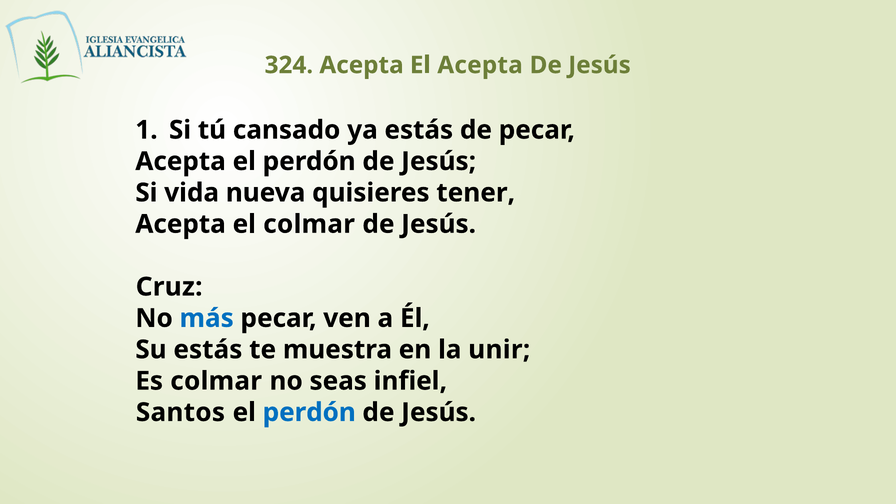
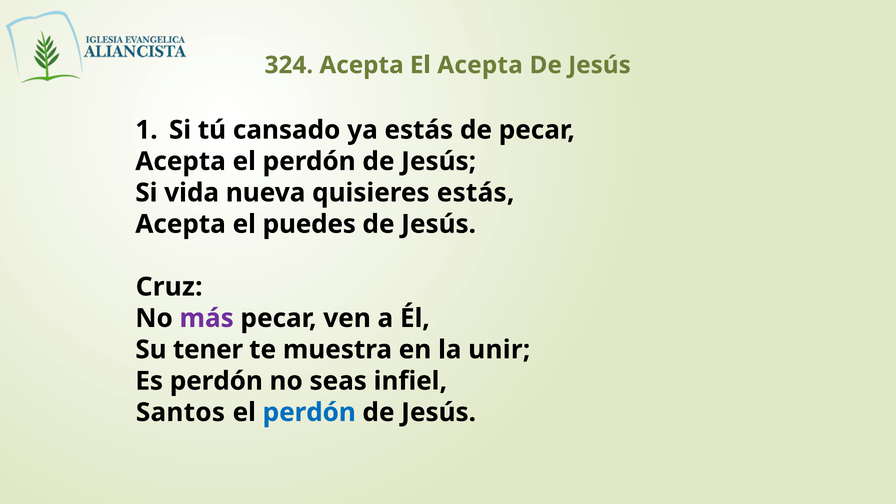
quisieres tener: tener -> estás (476, 193)
el colmar: colmar -> puedes (309, 224)
más colour: blue -> purple (207, 318)
Su estás: estás -> tener (208, 350)
Es colmar: colmar -> perdón (216, 381)
